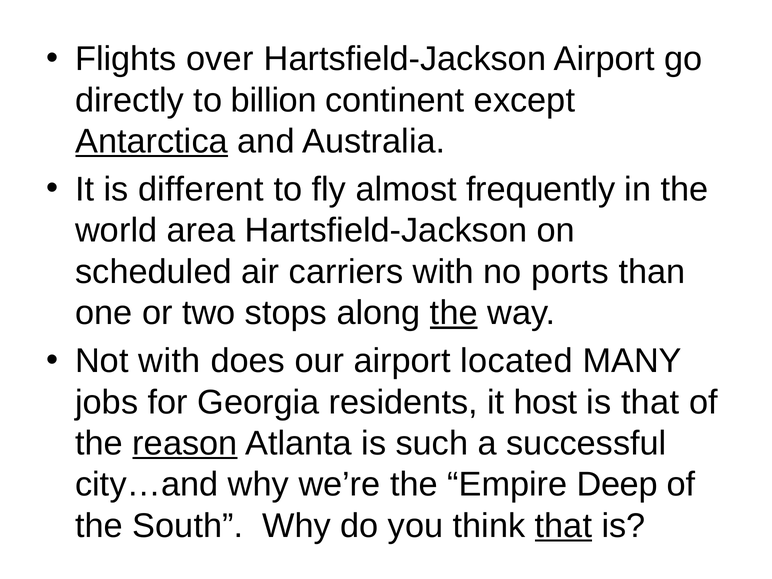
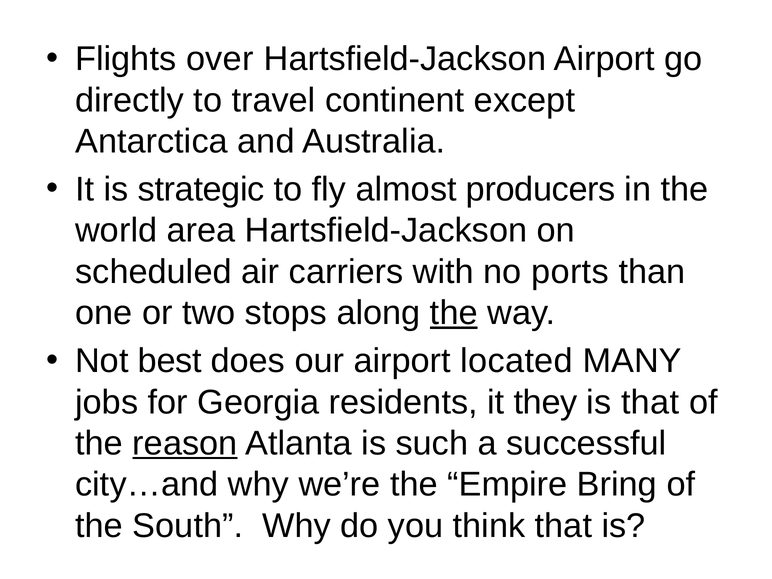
billion: billion -> travel (274, 100)
Antarctica underline: present -> none (152, 141)
different: different -> strategic (201, 189)
frequently: frequently -> producers (541, 189)
Not with: with -> best (170, 361)
host: host -> they (546, 402)
Deep: Deep -> Bring (617, 485)
that underline: present -> none (563, 526)
